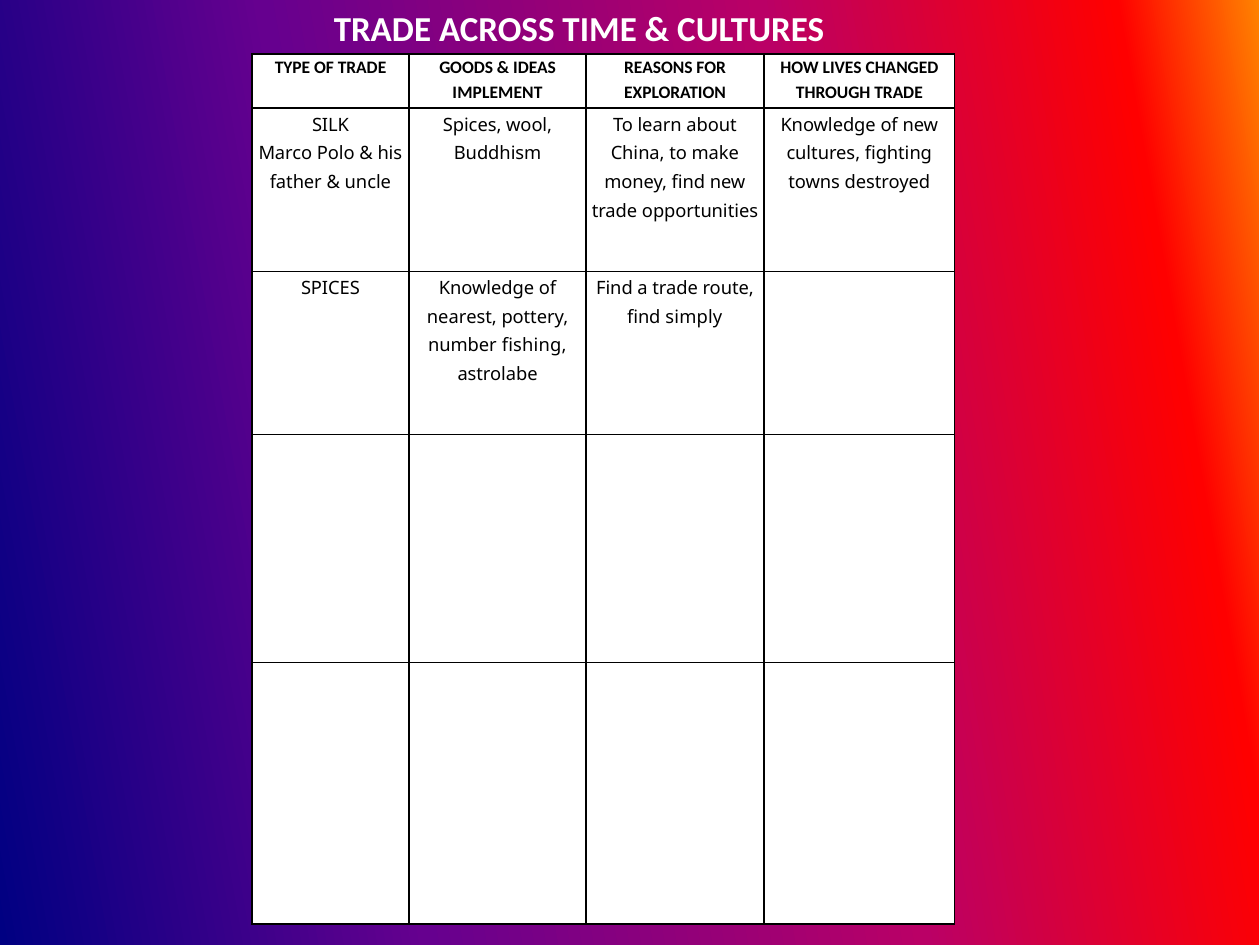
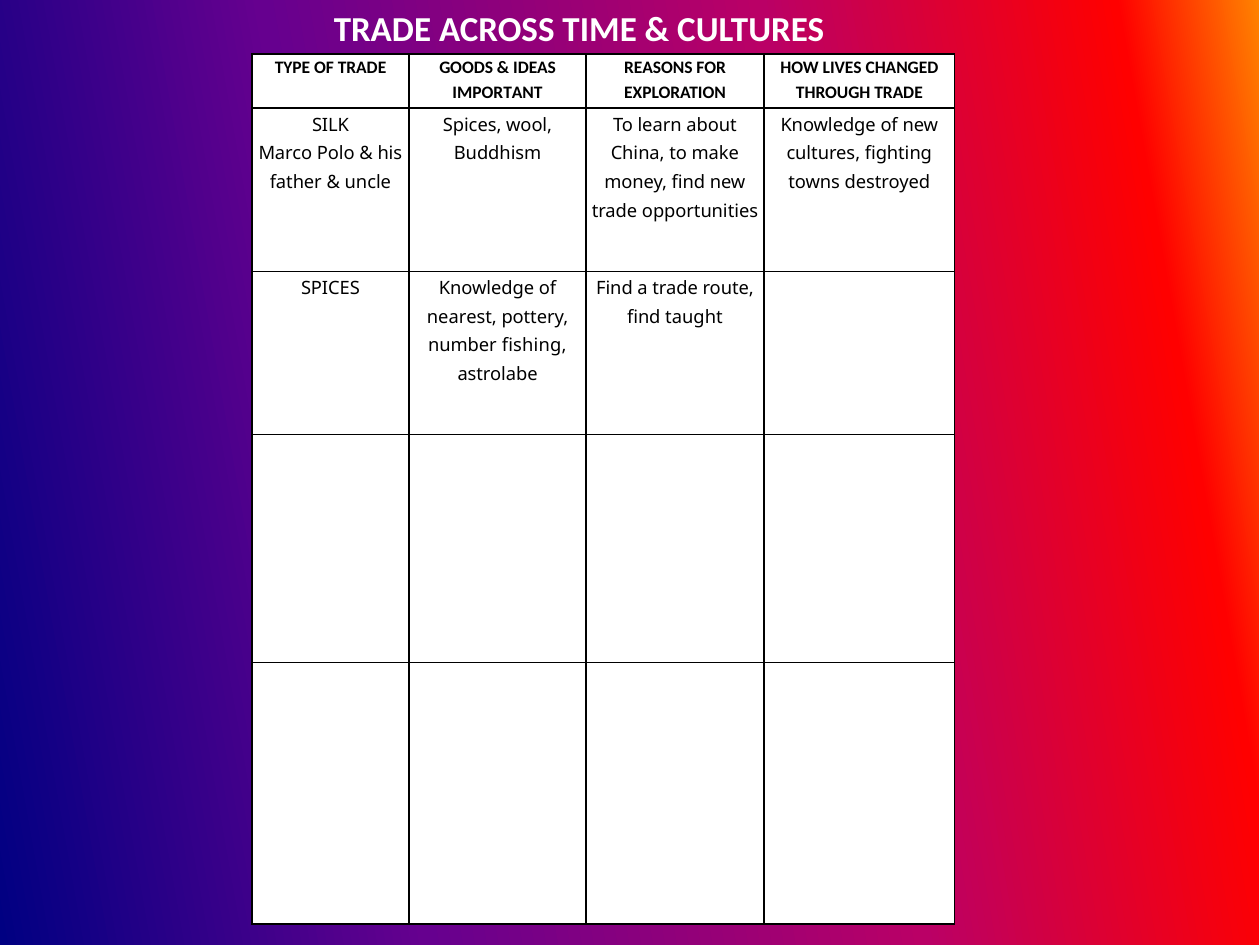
IMPLEMENT: IMPLEMENT -> IMPORTANT (498, 92)
simply: simply -> taught (694, 317)
